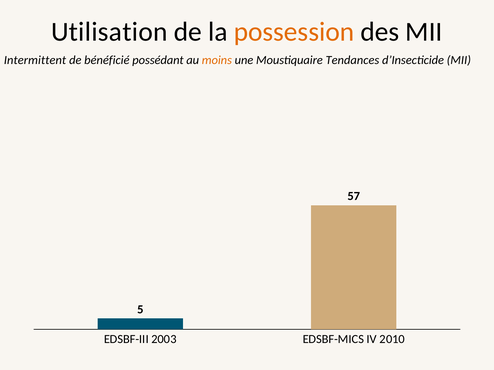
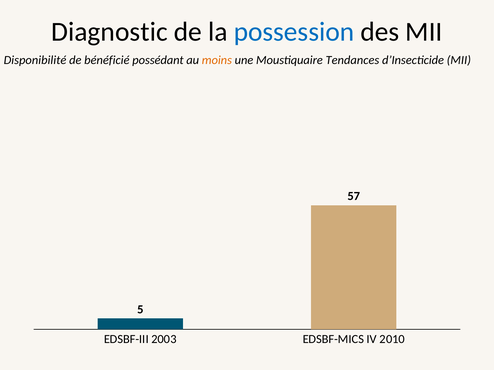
Utilisation: Utilisation -> Diagnostic (109, 32)
possession colour: orange -> blue (294, 32)
Intermittent: Intermittent -> Disponibilité (35, 60)
